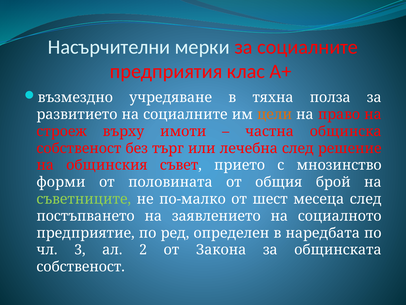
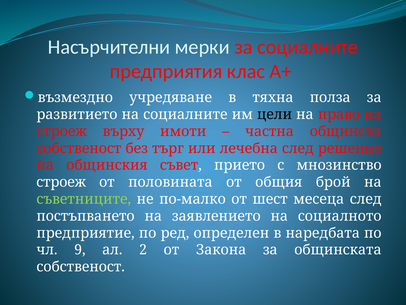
цели colour: orange -> black (275, 114)
форми: форми -> строеж (61, 182)
3: 3 -> 9 (80, 250)
